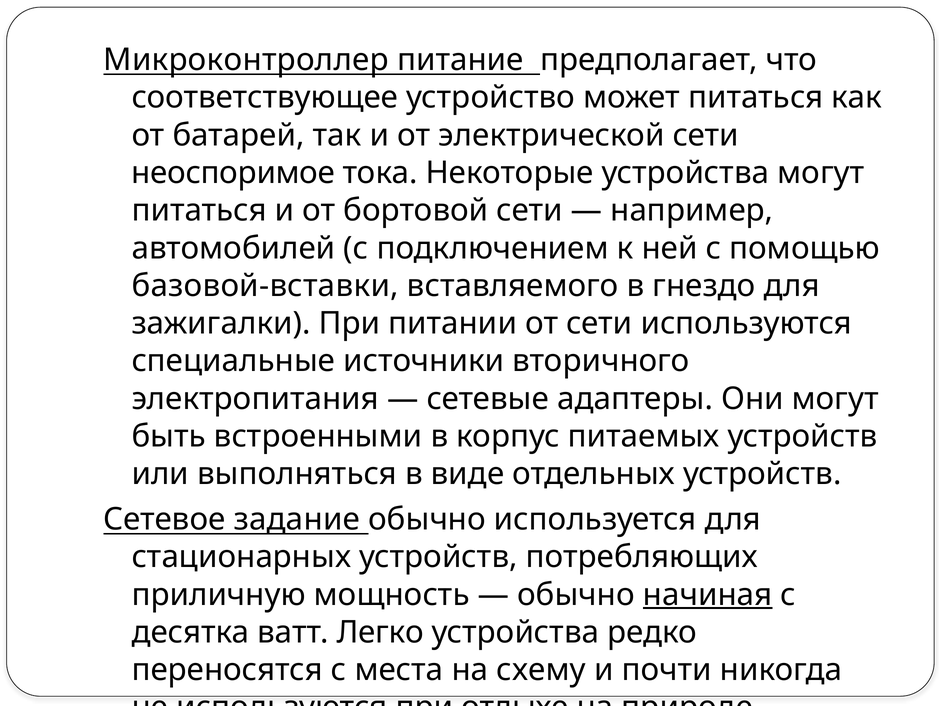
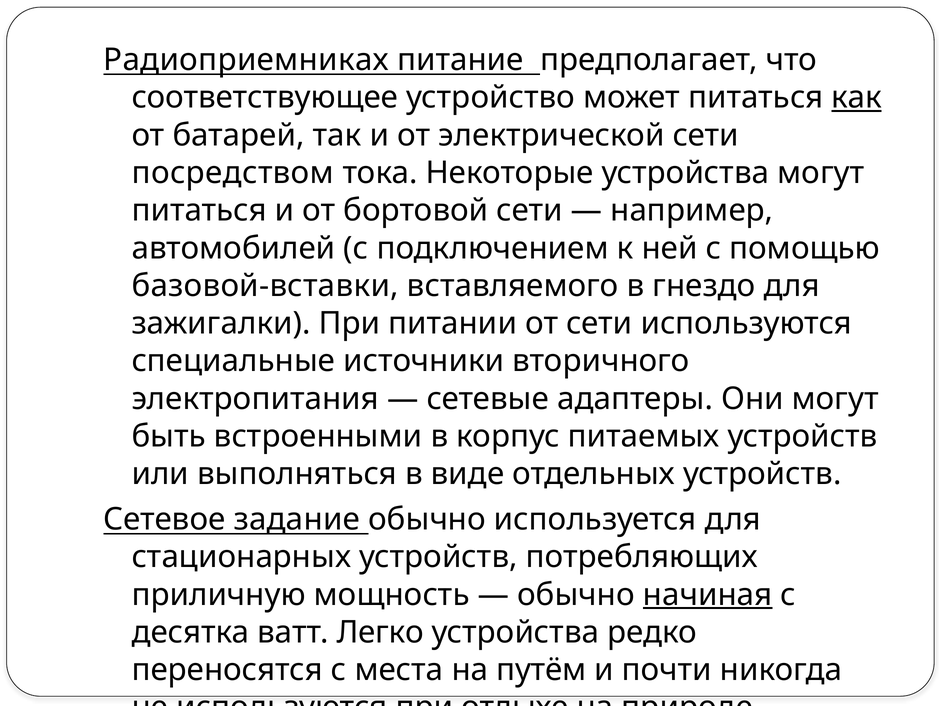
Микроконтроллер: Микроконтроллер -> Радиоприемниках (246, 60)
как underline: none -> present (857, 98)
неоспоримое: неоспоримое -> посредством (233, 173)
схему: схему -> путём (541, 670)
